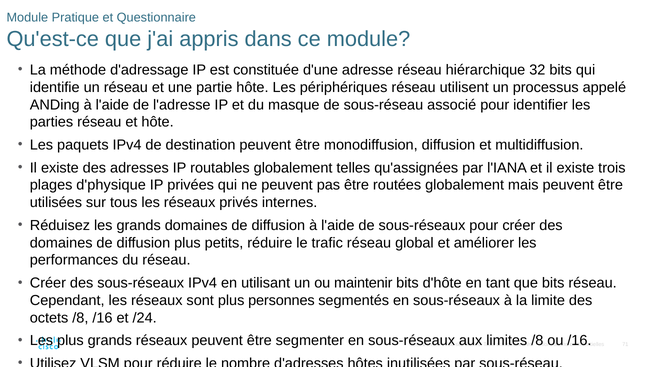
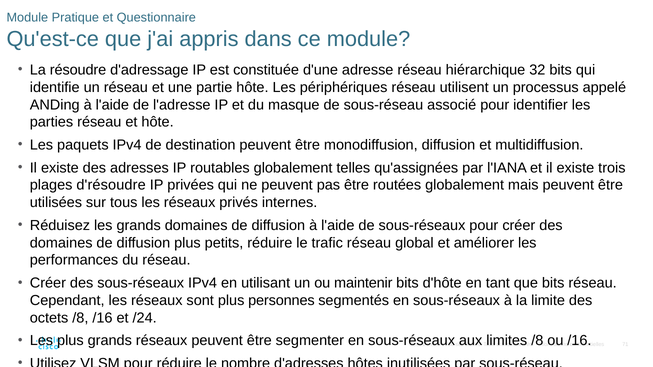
méthode: méthode -> résoudre (78, 70)
d'physique: d'physique -> d'résoudre (111, 185)
